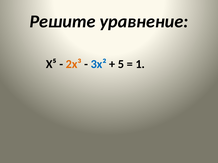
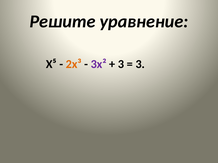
3х² colour: blue -> purple (99, 64)
5: 5 -> 3 (121, 64)
1: 1 -> 3 (140, 64)
